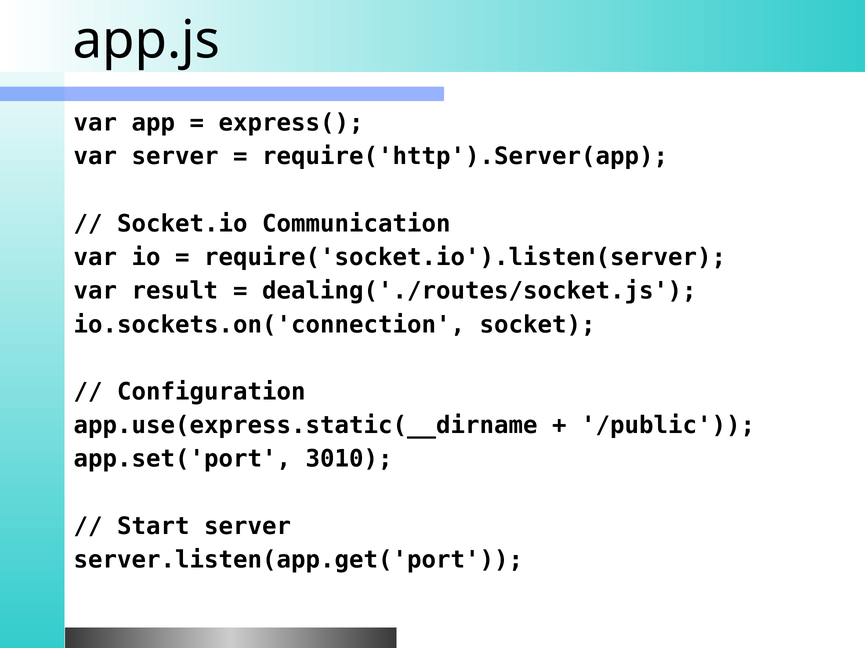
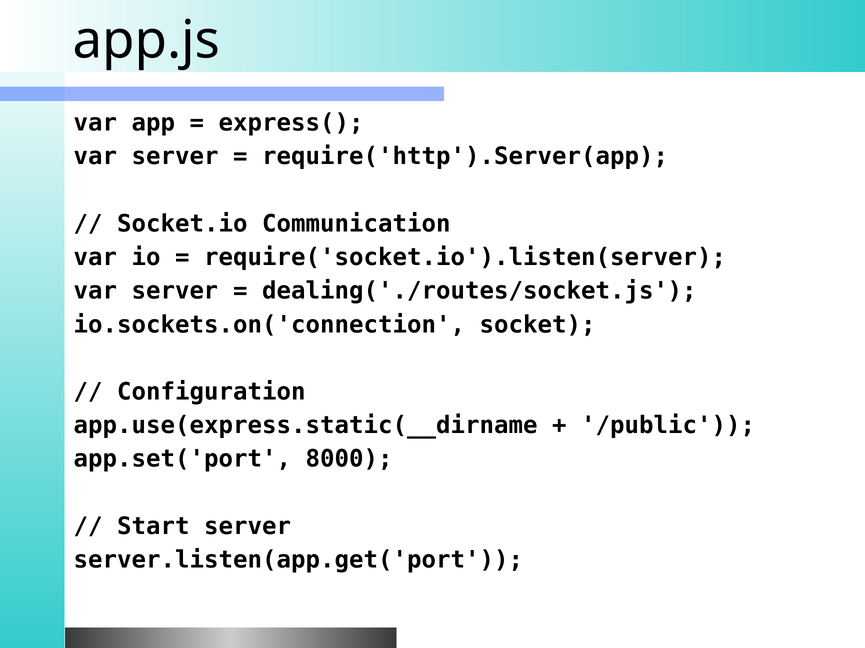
result: result -> server (175, 291)
3010: 3010 -> 8000 (349, 460)
